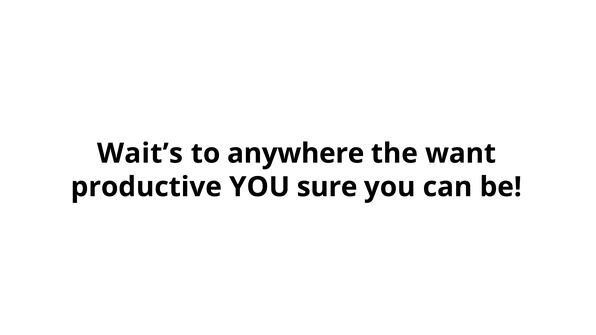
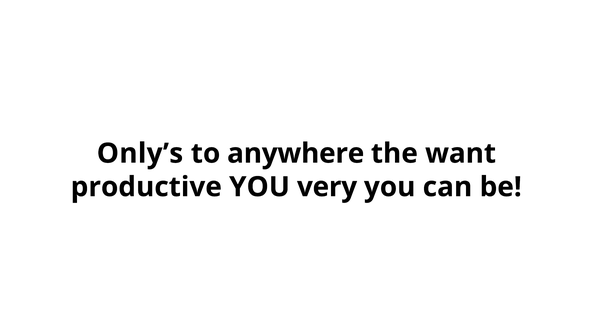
Wait’s: Wait’s -> Only’s (140, 154)
sure: sure -> very (327, 187)
